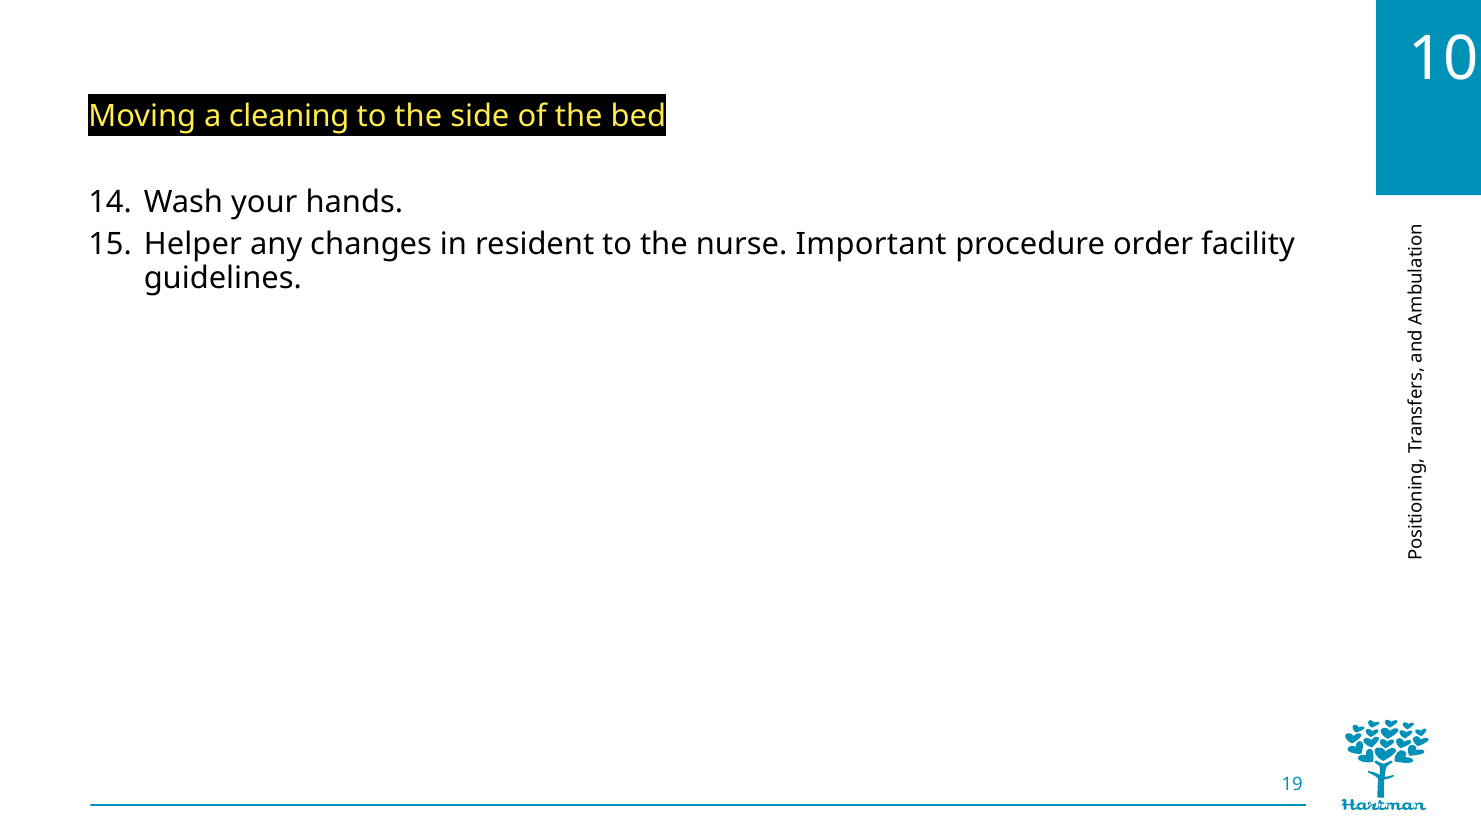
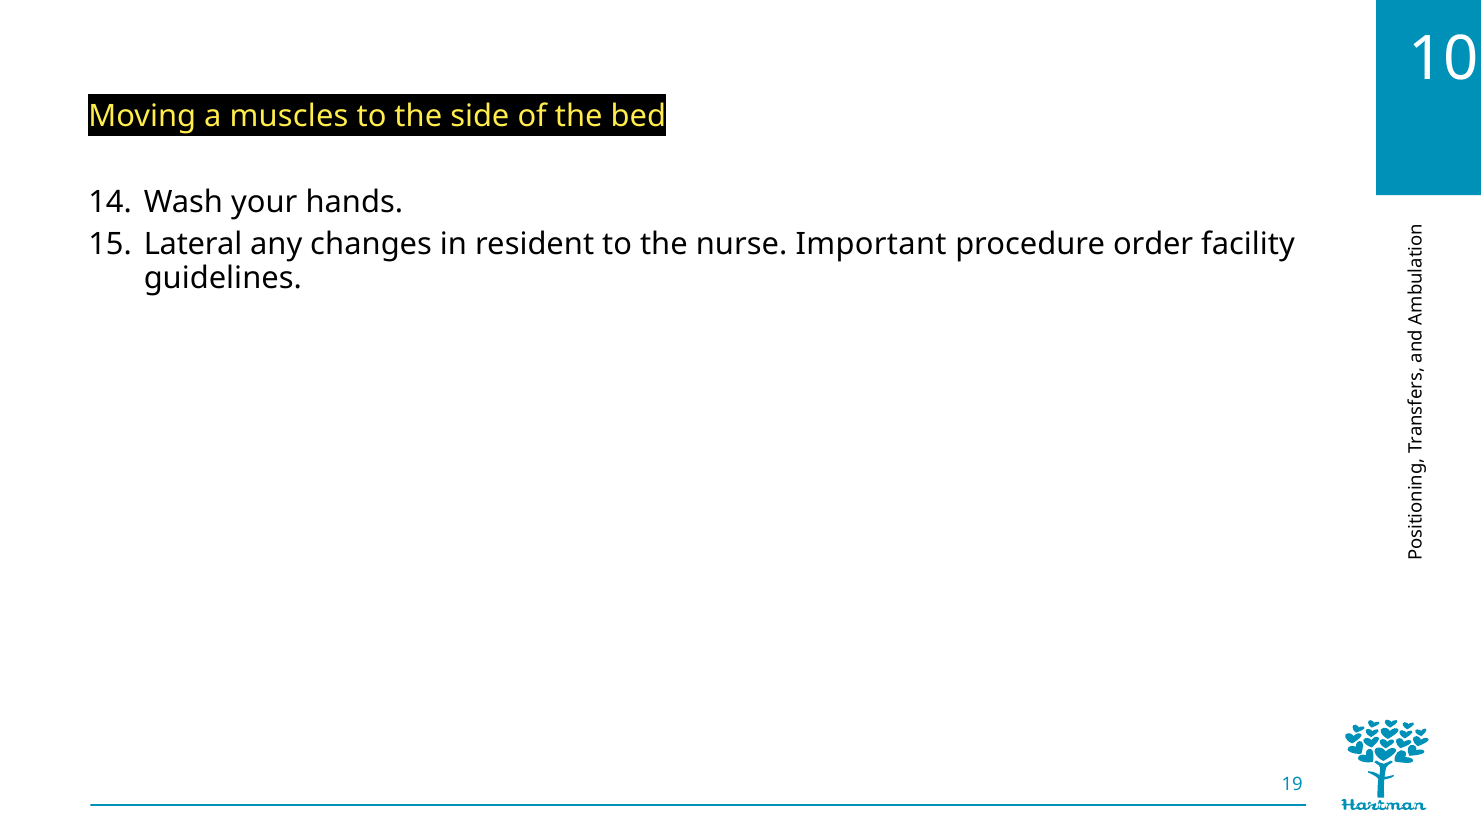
cleaning: cleaning -> muscles (289, 117)
Helper: Helper -> Lateral (193, 245)
